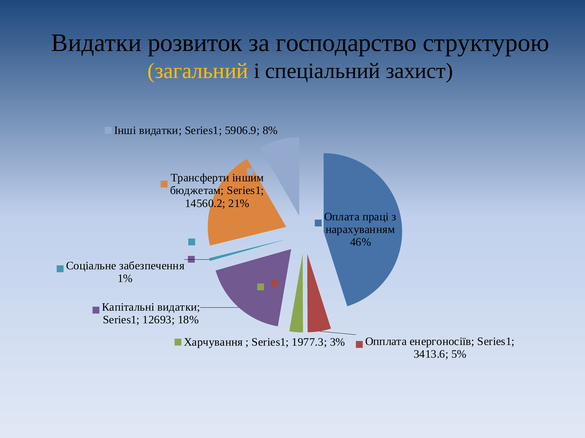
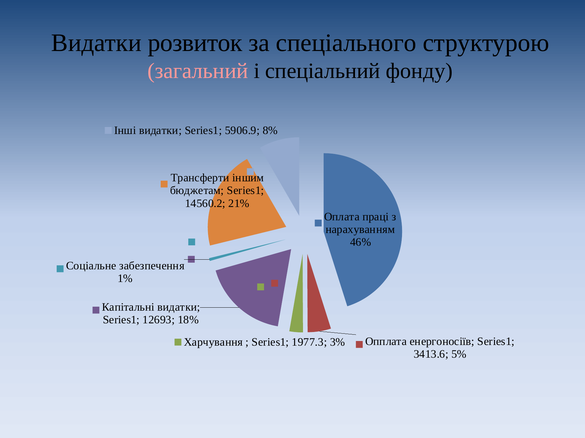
господарство: господарство -> спеціального (346, 43)
загальний colour: yellow -> pink (198, 71)
захист: захист -> фонду (419, 71)
